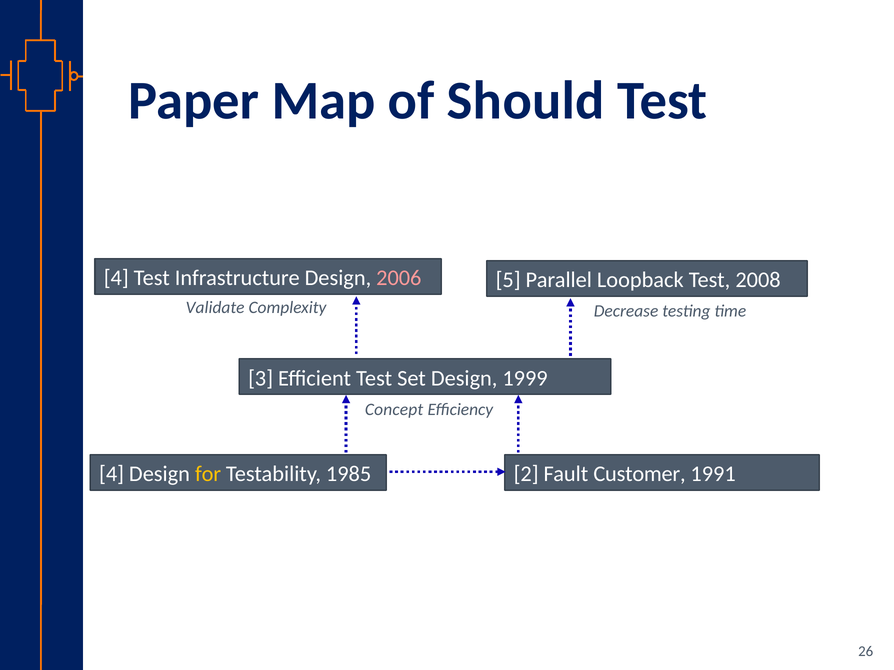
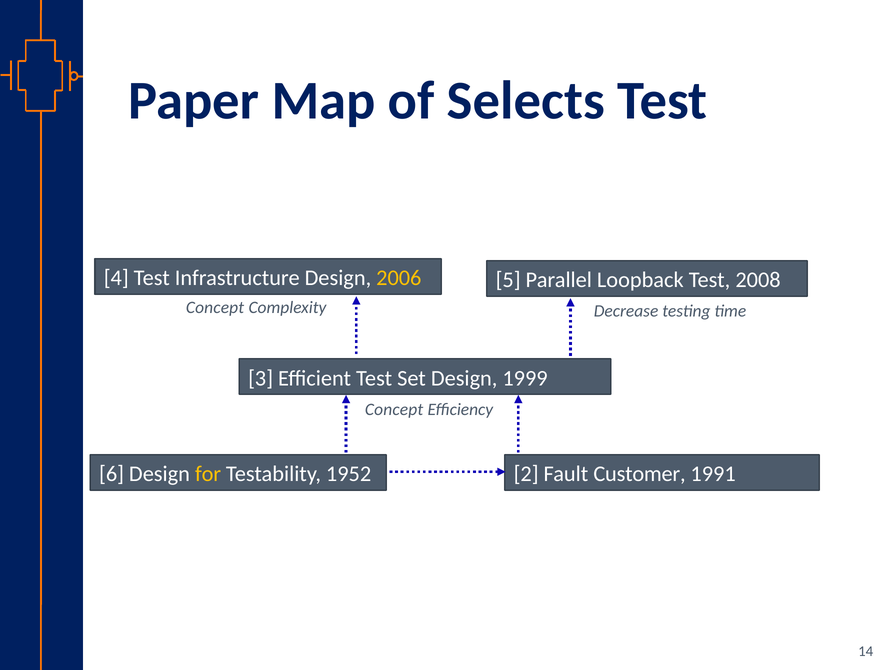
Should: Should -> Selects (526, 101)
2006 colour: pink -> yellow (399, 278)
Validate: Validate -> Concept (215, 308)
4: 4 -> 6 (112, 474)
1985: 1985 -> 1952 (349, 474)
26: 26 -> 14 (866, 652)
